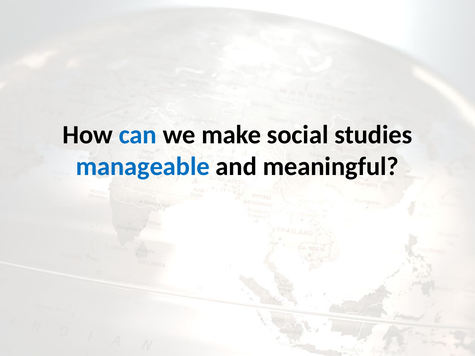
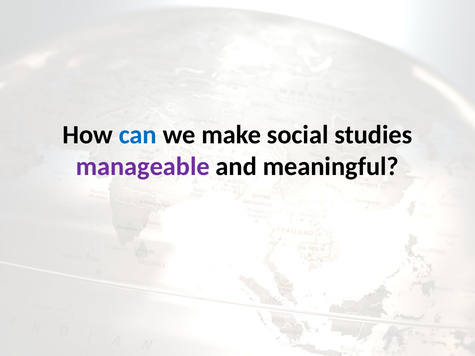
manageable colour: blue -> purple (143, 167)
